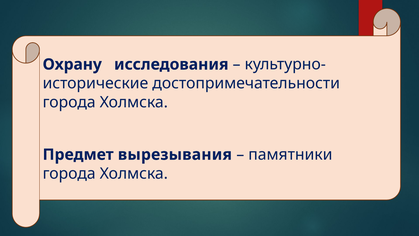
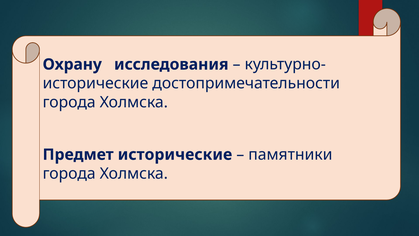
Предмет вырезывания: вырезывания -> исторические (175, 154)
